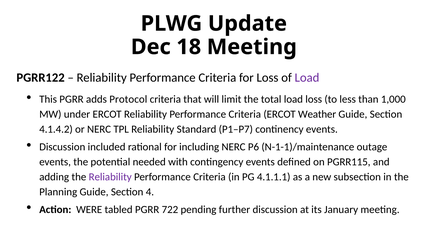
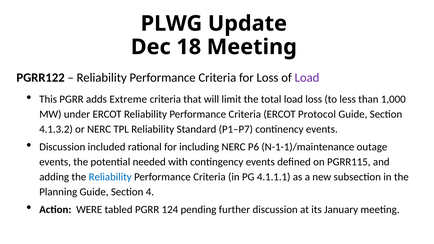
Protocol: Protocol -> Extreme (128, 99)
Weather: Weather -> Protocol (317, 114)
4.1.4.2: 4.1.4.2 -> 4.1.3.2 (56, 129)
Reliability colour: purple -> blue (110, 177)
722: 722 -> 124 (170, 210)
